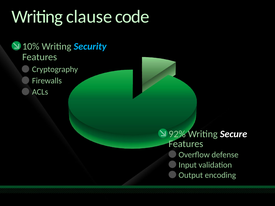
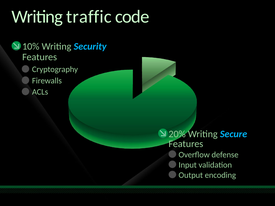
clause: clause -> traffic (89, 17)
92%: 92% -> 20% (177, 134)
Secure colour: white -> light blue (234, 134)
